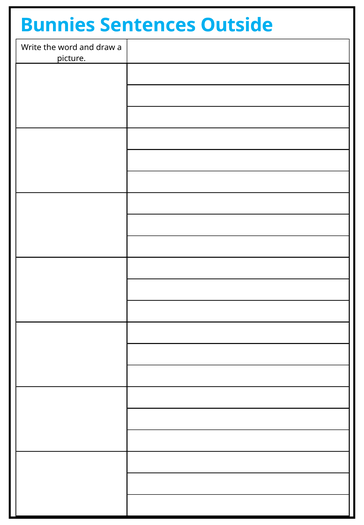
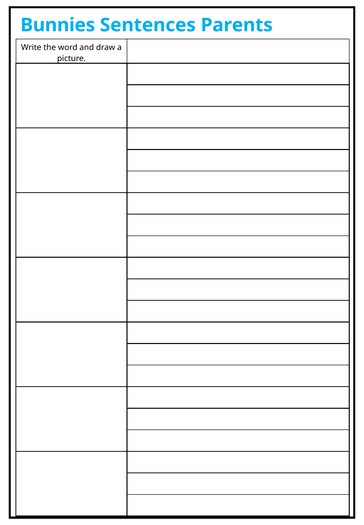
Outside: Outside -> Parents (237, 25)
